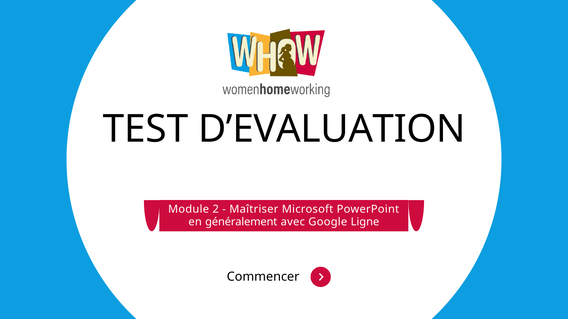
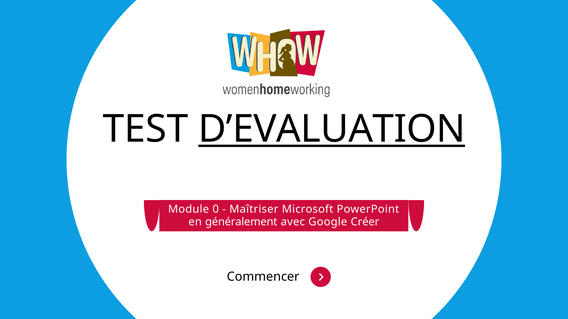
D’EVALUATION underline: none -> present (332, 129)
2: 2 -> 0 (216, 210)
Ligne: Ligne -> Créer (365, 222)
